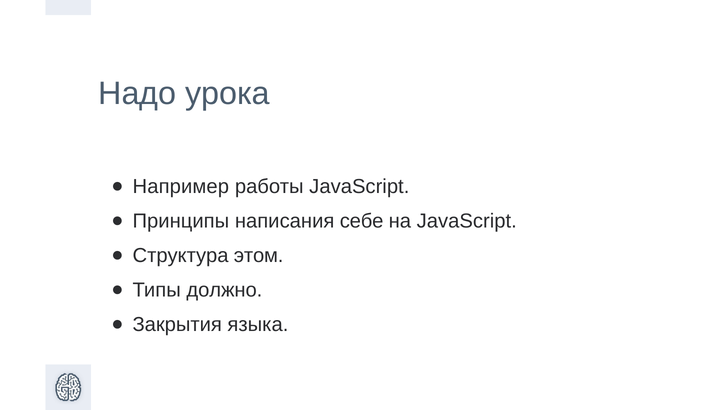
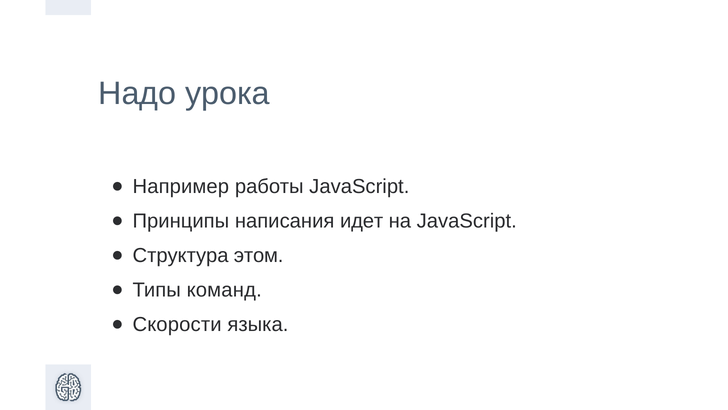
себе: себе -> идет (362, 221)
должно: должно -> команд (224, 290)
Закрытия: Закрытия -> Скорости (177, 324)
